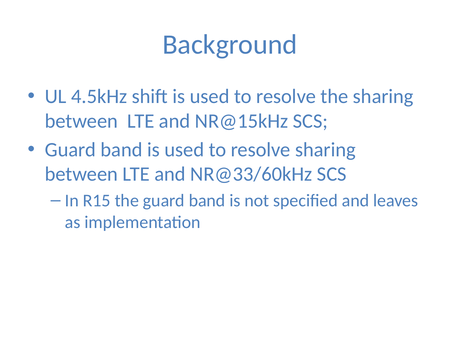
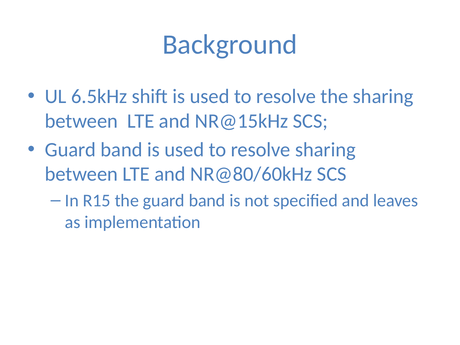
4.5kHz: 4.5kHz -> 6.5kHz (99, 96)
NR@33/60kHz: NR@33/60kHz -> NR@80/60kHz (251, 174)
